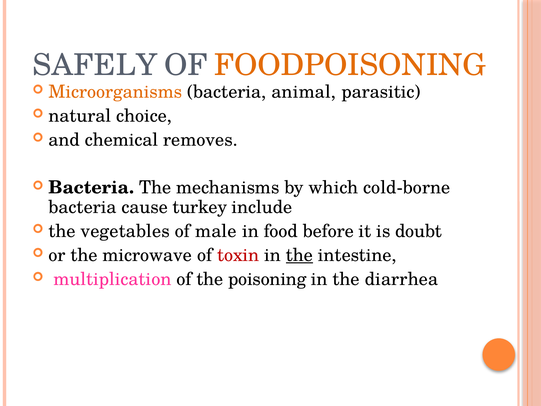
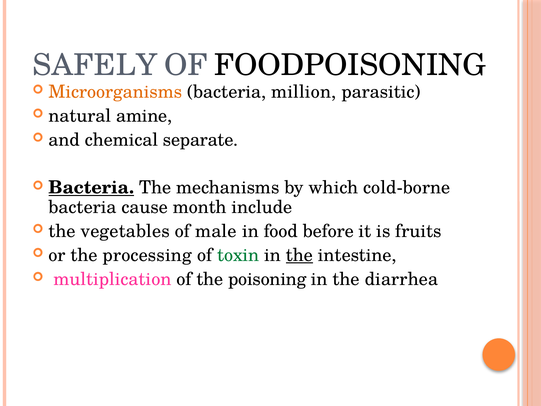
FOODPOISONING colour: orange -> black (350, 65)
animal: animal -> million (304, 92)
choice: choice -> amine (144, 116)
removes: removes -> separate (201, 140)
Bacteria underline: none -> present (91, 188)
turkey: turkey -> month (200, 207)
doubt: doubt -> fruits (418, 231)
microwave: microwave -> processing (147, 255)
toxin colour: red -> green (238, 255)
